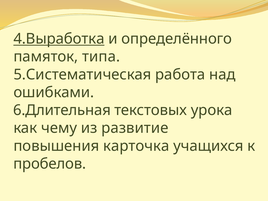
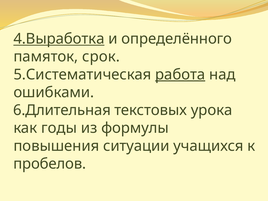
типа: типа -> срок (101, 57)
работа underline: none -> present (180, 75)
чему: чему -> годы (59, 128)
развитие: развитие -> формулы (135, 128)
карточка: карточка -> ситуации (136, 146)
